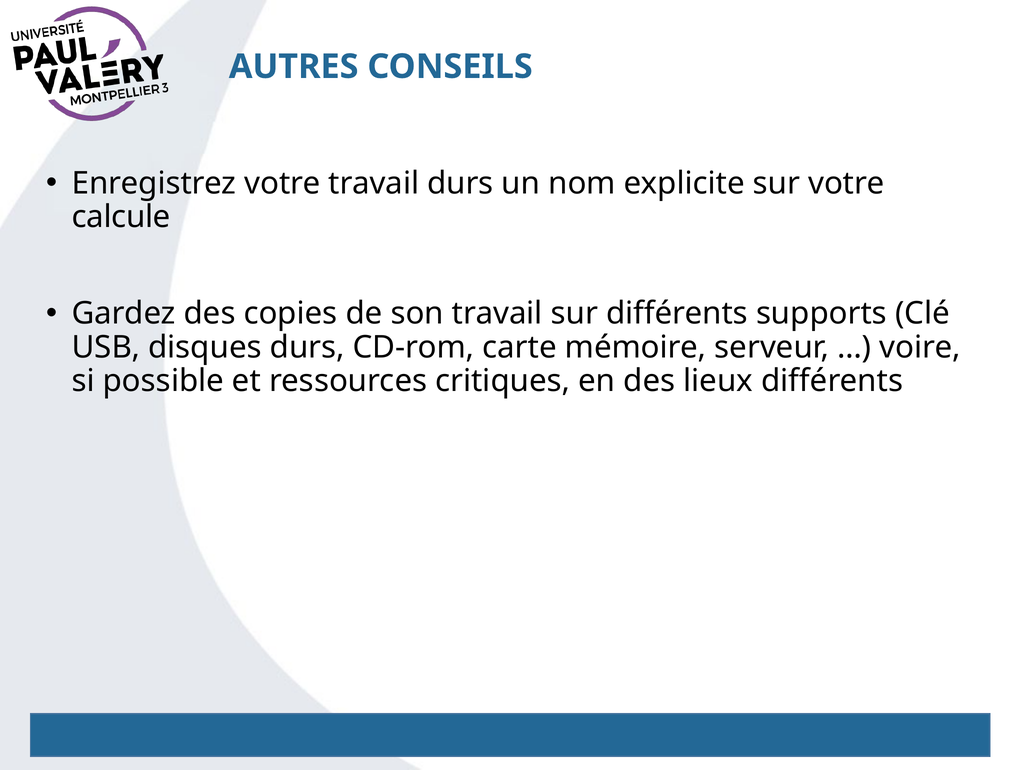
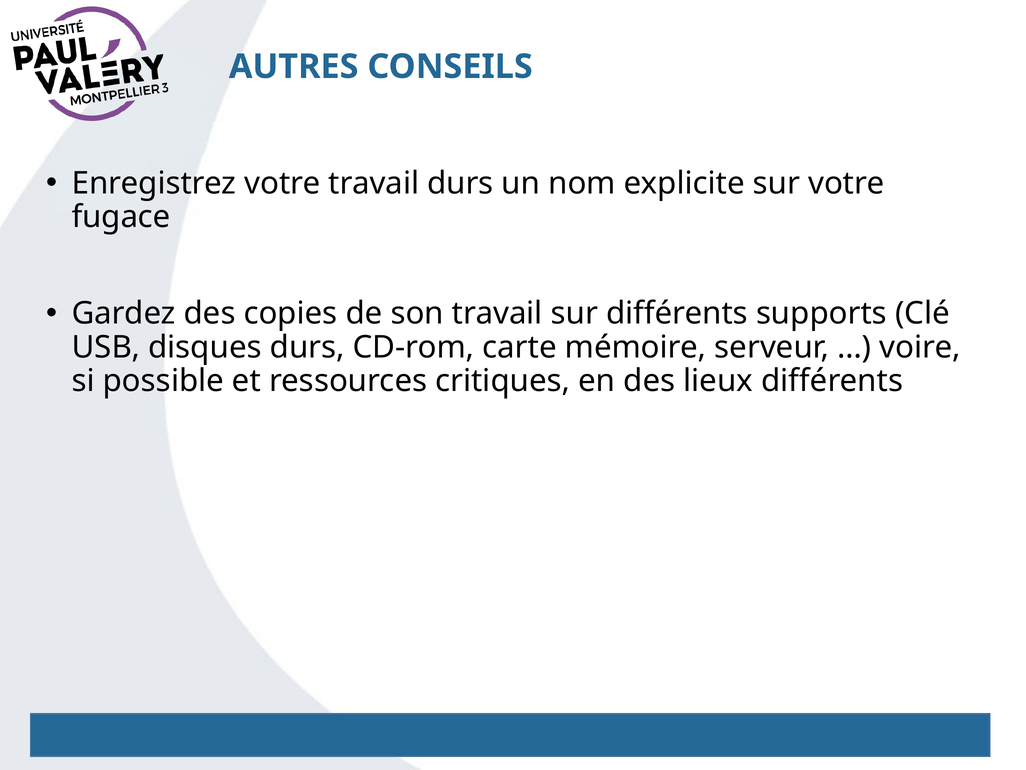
calcule: calcule -> fugace (121, 217)
